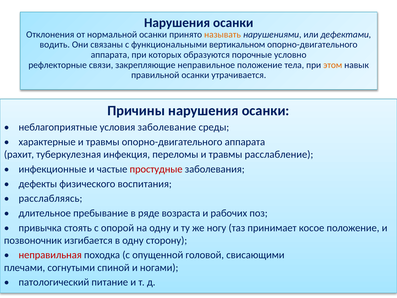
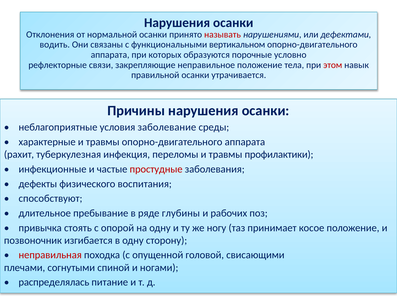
называть colour: orange -> red (223, 34)
этом colour: orange -> red (333, 65)
расслабление: расслабление -> профилактики (279, 154)
расслабляясь: расслабляясь -> способствуют (50, 198)
возраста: возраста -> глубины (181, 213)
патологический: патологический -> распределялась (54, 282)
